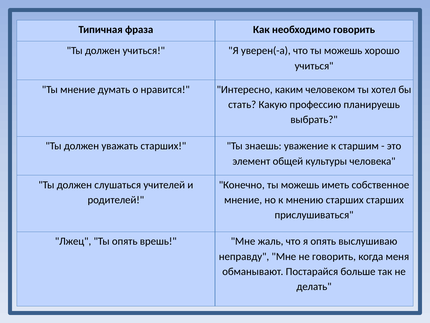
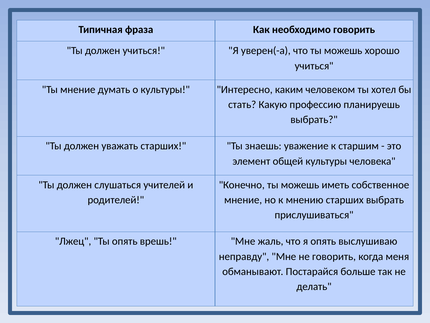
о нравится: нравится -> культуры (165, 89)
старших старших: старших -> выбрать (385, 200)
